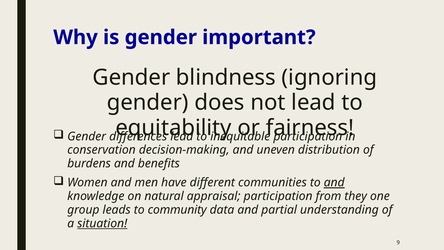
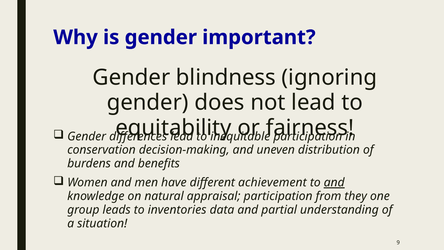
communities: communities -> achievement (272, 182)
community: community -> inventories (177, 210)
situation underline: present -> none (102, 223)
